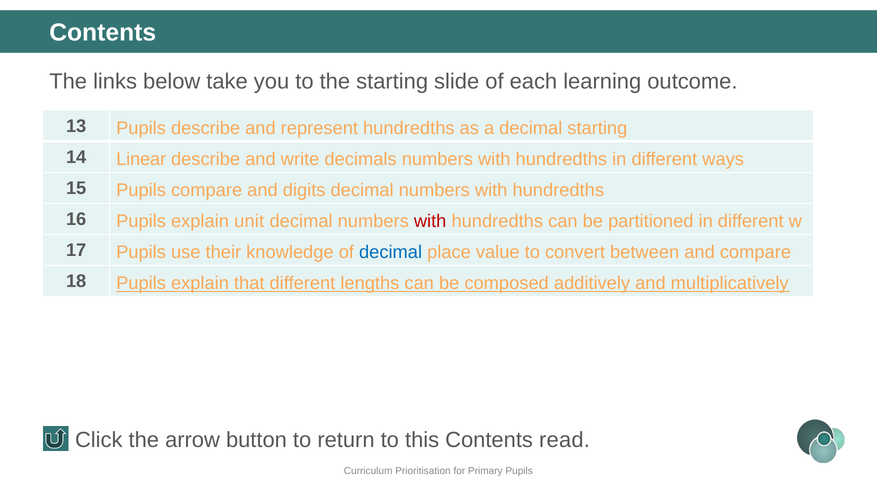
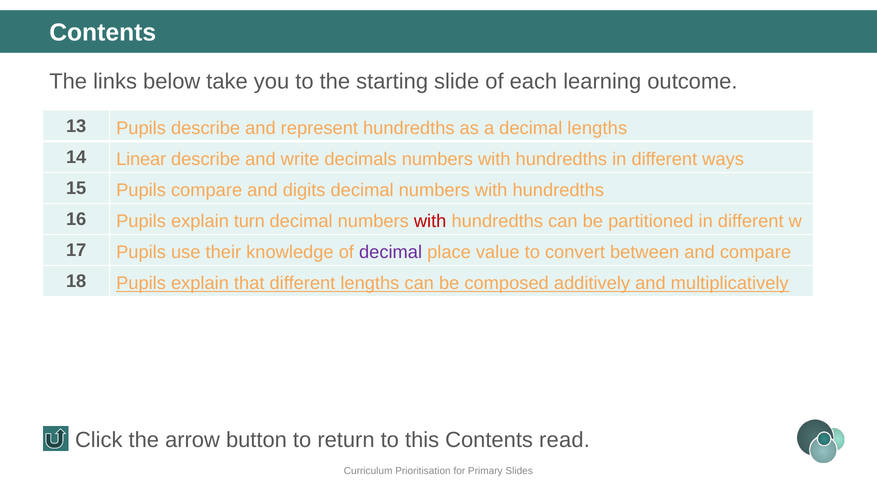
decimal starting: starting -> lengths (597, 128)
unit: unit -> turn (249, 221)
decimal colour: blue -> purple (391, 252)
Primary Pupils: Pupils -> Slides (519, 471)
